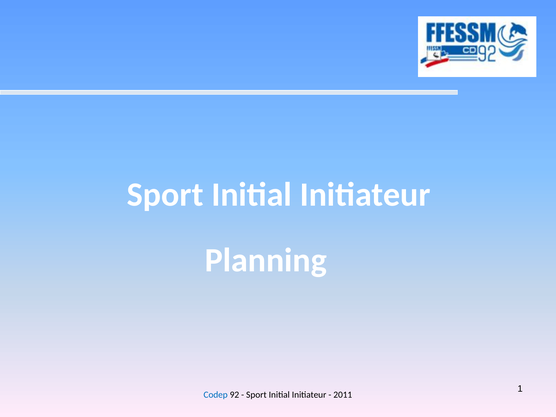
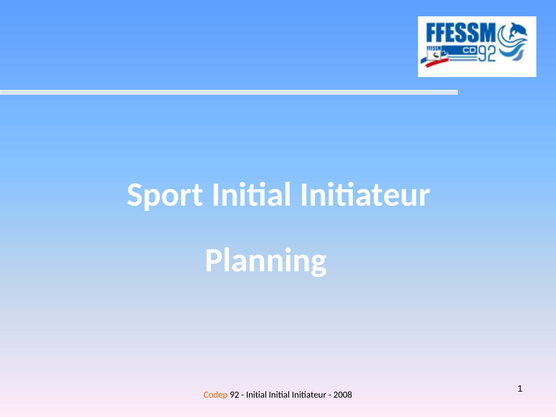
Codep colour: blue -> orange (216, 395)
Sport: Sport -> Initial (256, 395)
2011: 2011 -> 2008 (343, 395)
